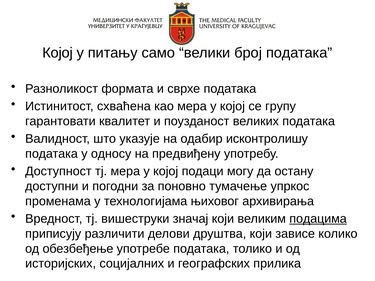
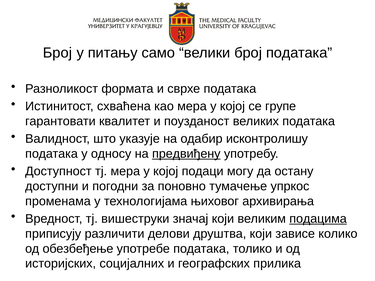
Којој: Којој -> Број (57, 53)
групу: групу -> групе (281, 106)
предвиђену underline: none -> present (186, 154)
